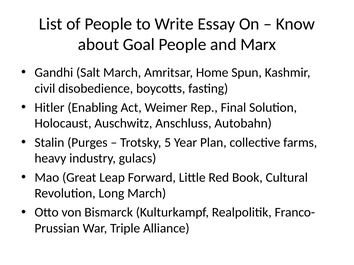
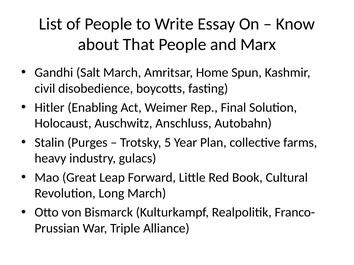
Goal: Goal -> That (139, 45)
